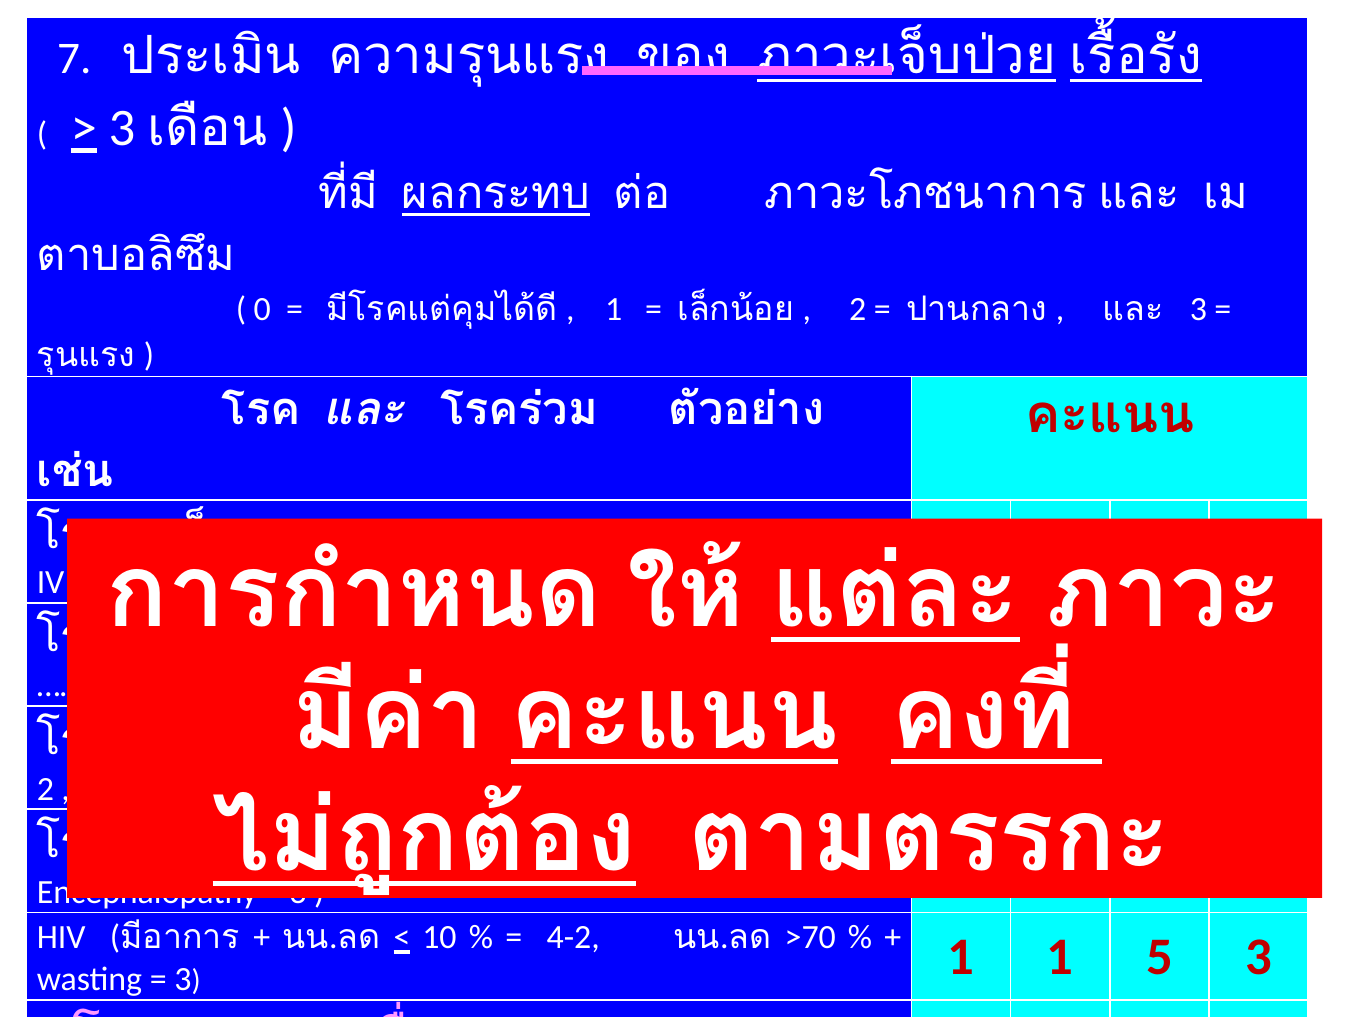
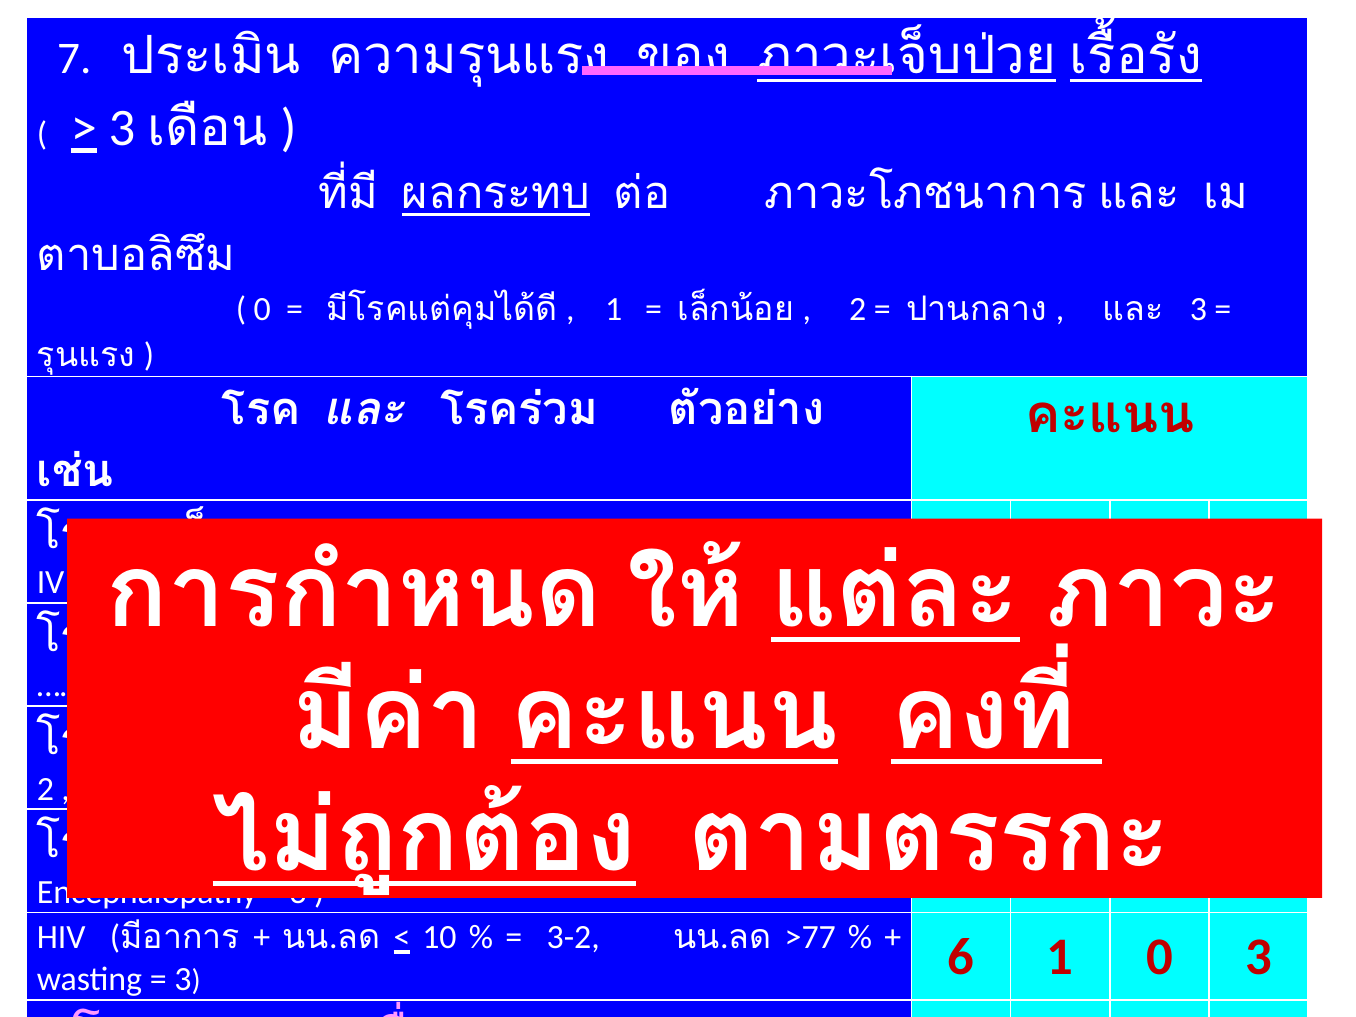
4-2: 4-2 -> 3-2 (573, 937)
>70: >70 -> >77 (810, 937)
3 1: 1 -> 6 (961, 957)
1 5: 5 -> 0 (1159, 957)
